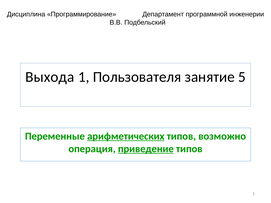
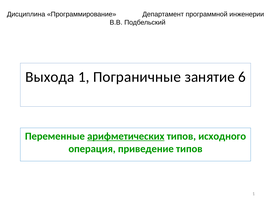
Пользователя: Пользователя -> Пограничные (137, 77)
5: 5 -> 6 (242, 77)
возможно: возможно -> исходного (222, 136)
приведение underline: present -> none (146, 149)
